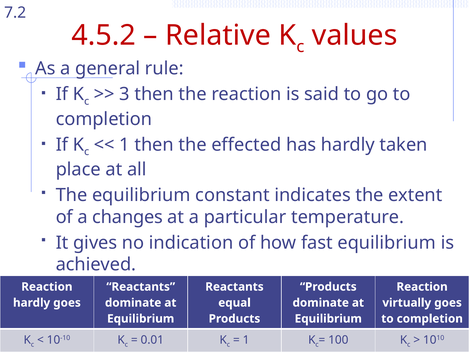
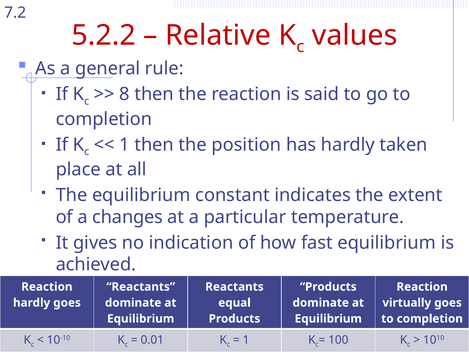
4.5.2: 4.5.2 -> 5.2.2 (104, 35)
3: 3 -> 8 (125, 94)
effected: effected -> position (246, 145)
